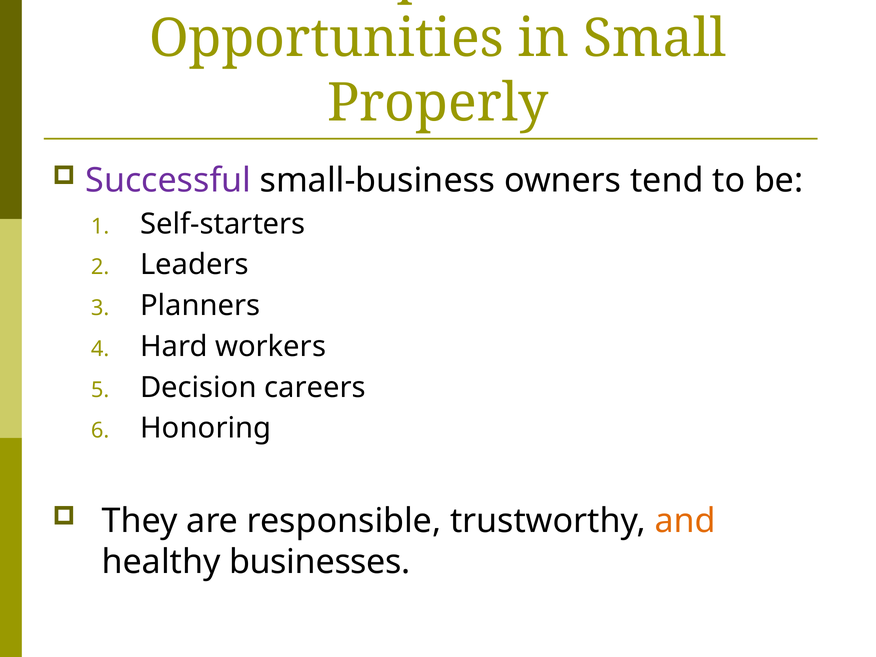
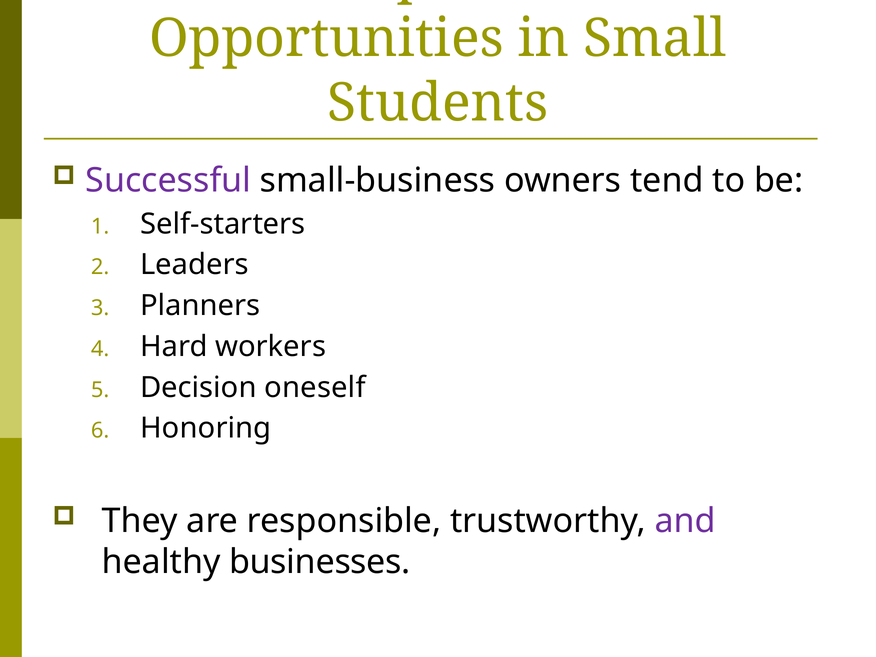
Properly: Properly -> Students (438, 103)
careers: careers -> oneself (315, 387)
and colour: orange -> purple (685, 521)
